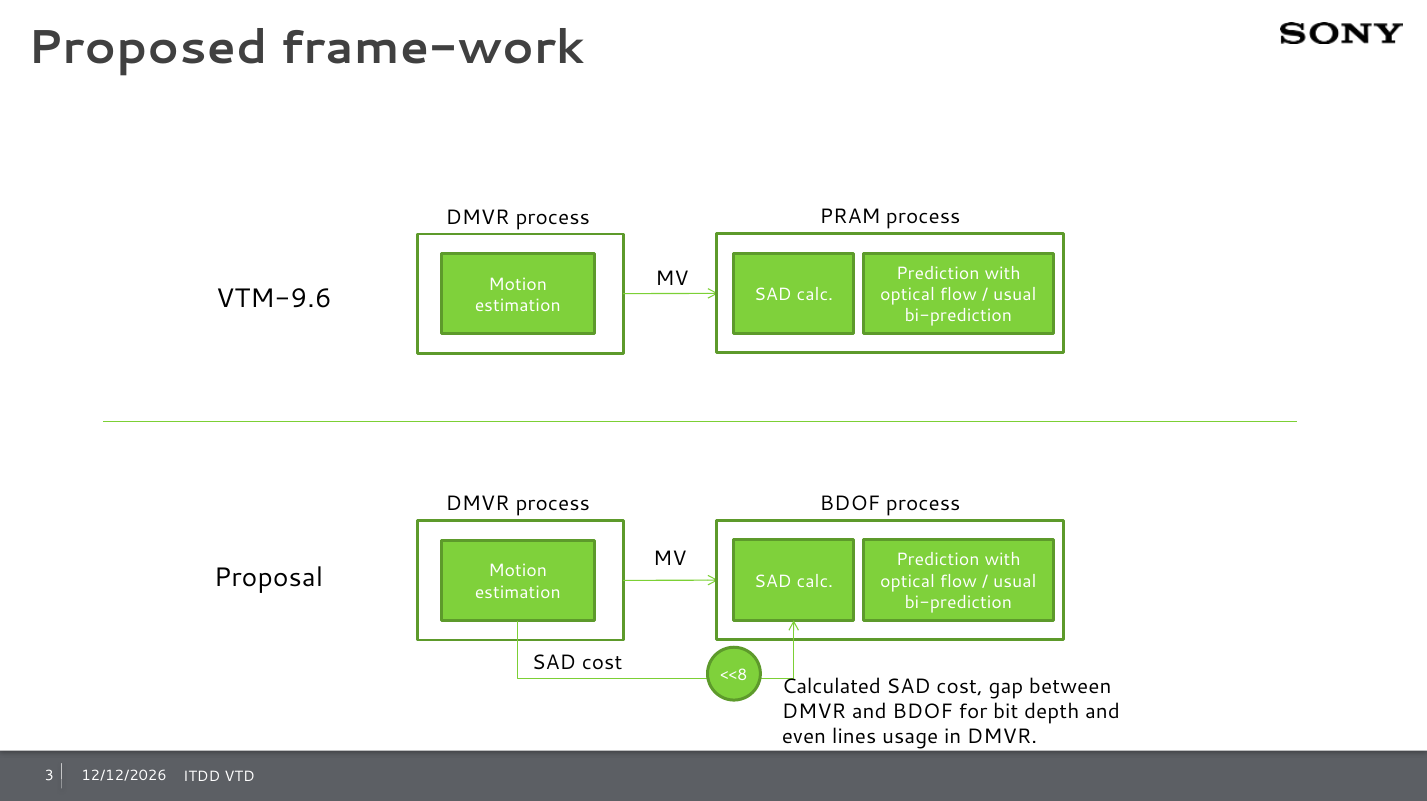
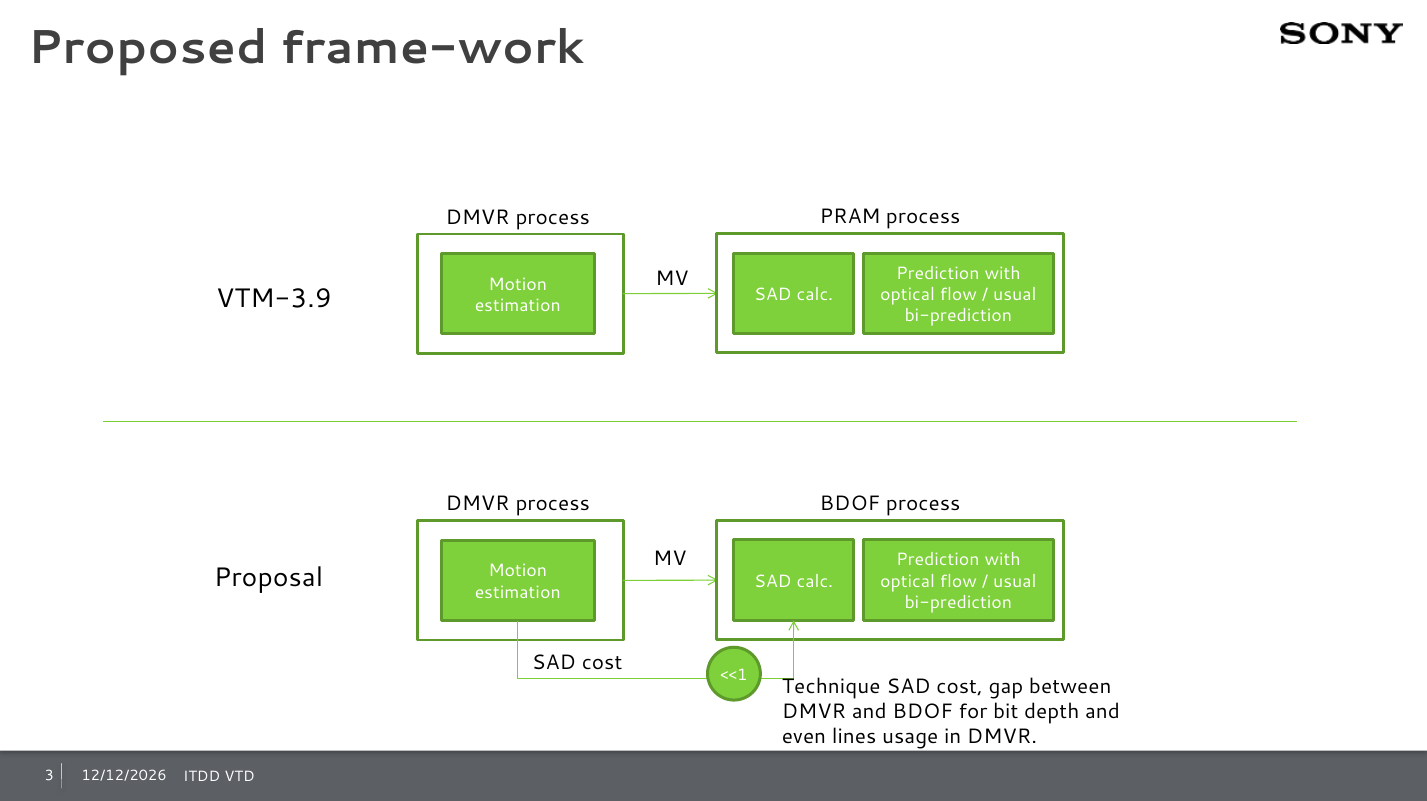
VTM-9.6: VTM-9.6 -> VTM-3.9 (274, 299)
<<8: <<8 -> <<1 (734, 675)
Calculated: Calculated -> Technique (831, 688)
